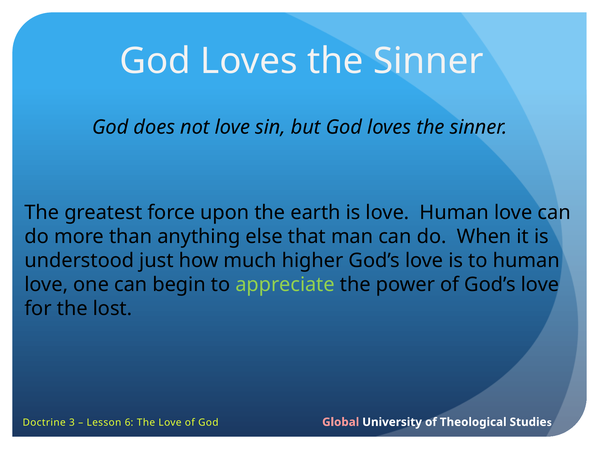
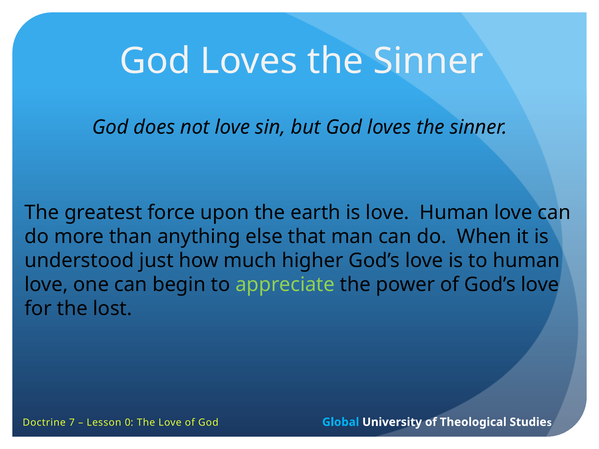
3: 3 -> 7 (72, 423)
6: 6 -> 0 (129, 423)
Global colour: pink -> light blue (341, 422)
